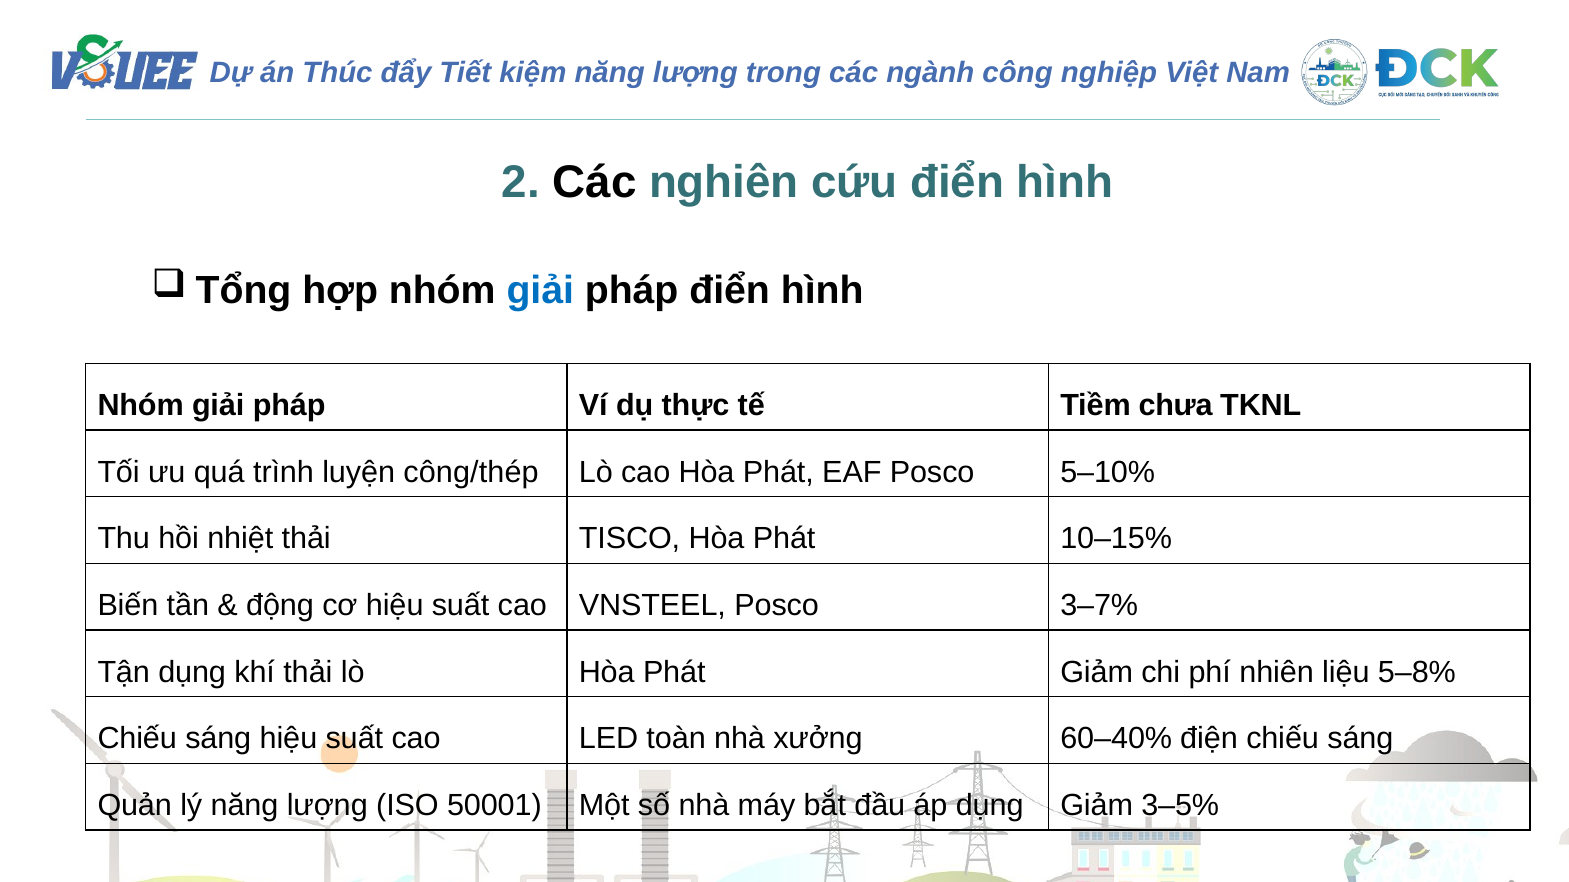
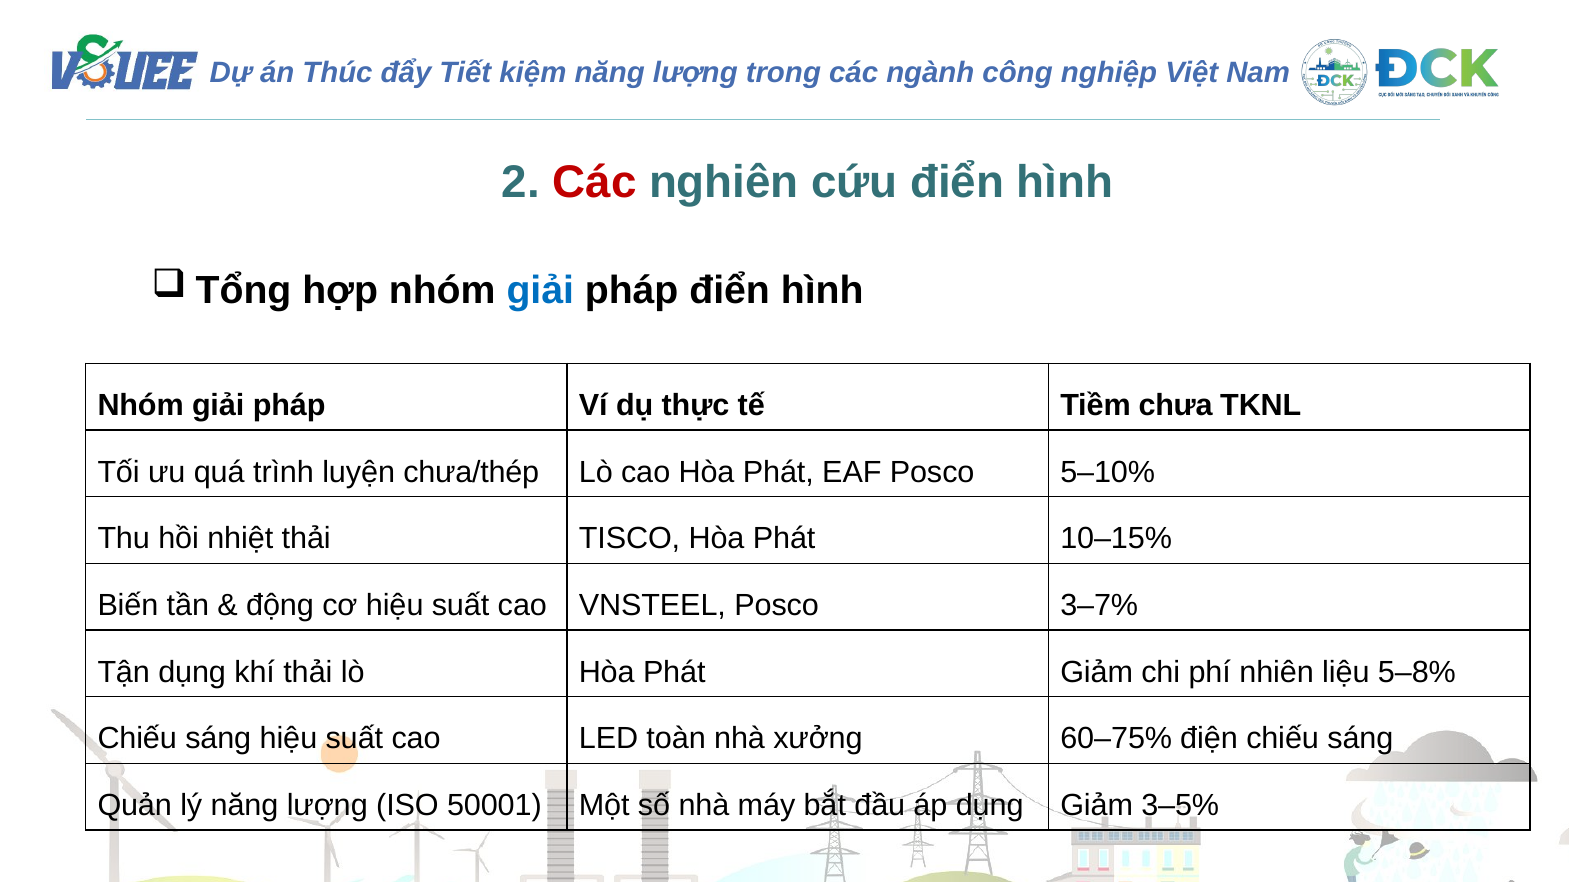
Các colour: black -> red (595, 183)
công/thép: công/thép -> chưa/thép (471, 472)
60–40%: 60–40% -> 60–75% (1116, 739)
